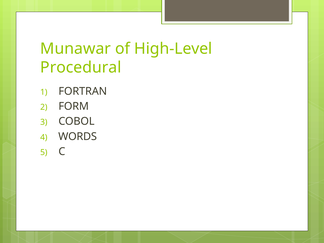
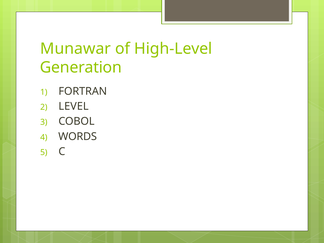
Procedural: Procedural -> Generation (81, 67)
FORM: FORM -> LEVEL (74, 106)
